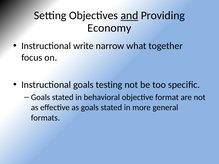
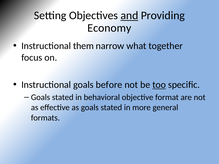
write: write -> them (83, 46)
testing: testing -> before (109, 85)
too underline: none -> present (159, 85)
